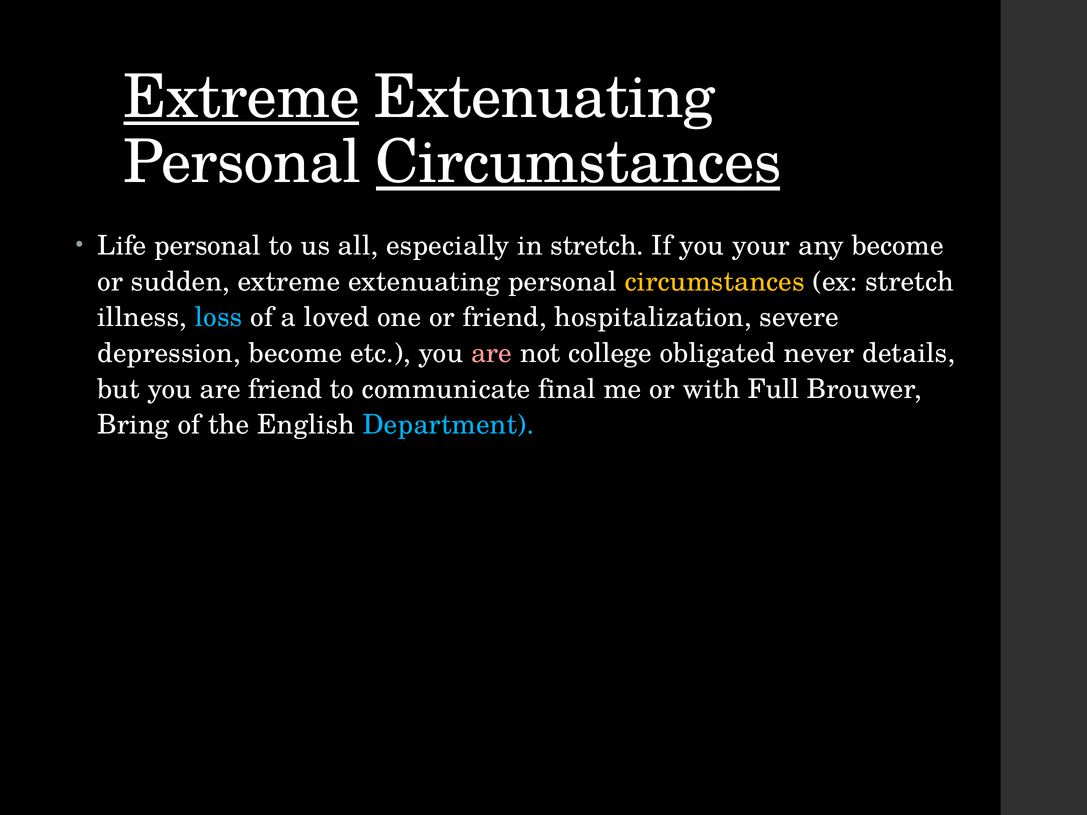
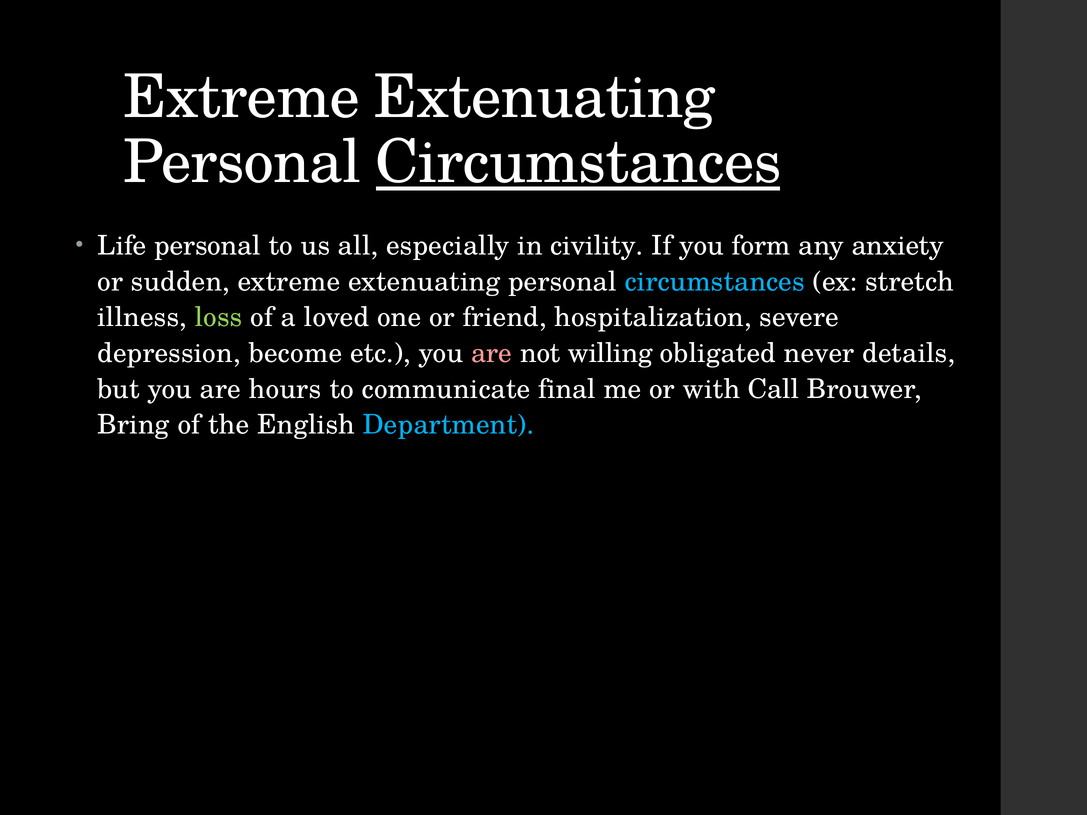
Extreme underline: present -> none (241, 97)
in stretch: stretch -> civility (597, 246)
your: your -> form (761, 246)
any become: become -> anxiety (898, 246)
circumstances colour: yellow -> light blue (715, 282)
loss colour: light blue -> light green (218, 318)
college: college -> willing (610, 353)
are friend: friend -> hours (285, 389)
Full: Full -> Call (774, 389)
